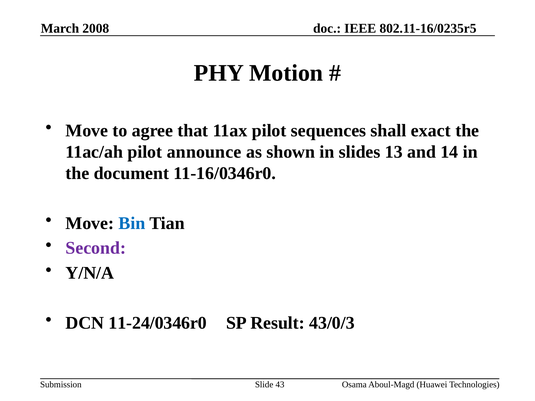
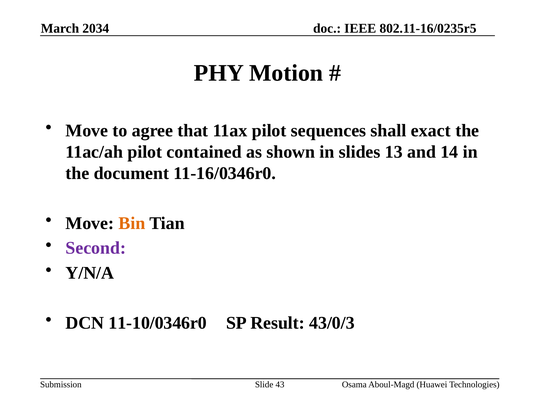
2008: 2008 -> 2034 (96, 29)
announce: announce -> contained (204, 152)
Bin colour: blue -> orange (132, 223)
11-24/0346r0: 11-24/0346r0 -> 11-10/0346r0 (158, 323)
